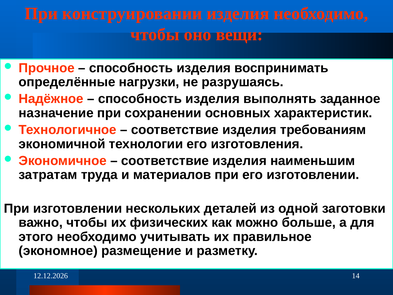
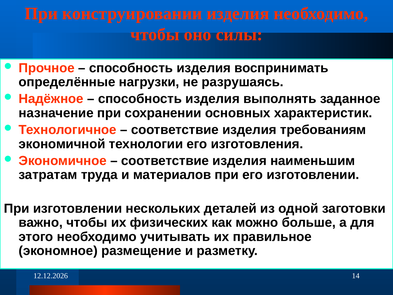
вещи: вещи -> силы (239, 35)
